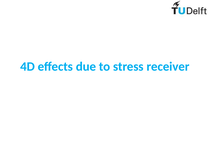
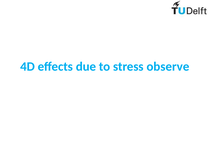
receiver: receiver -> observe (168, 67)
